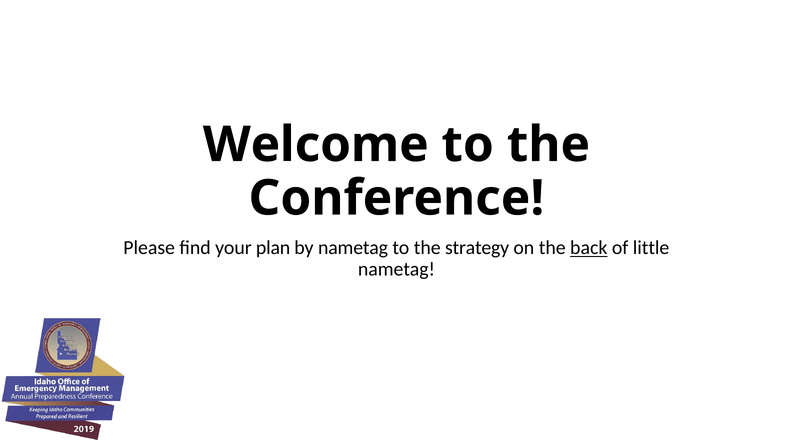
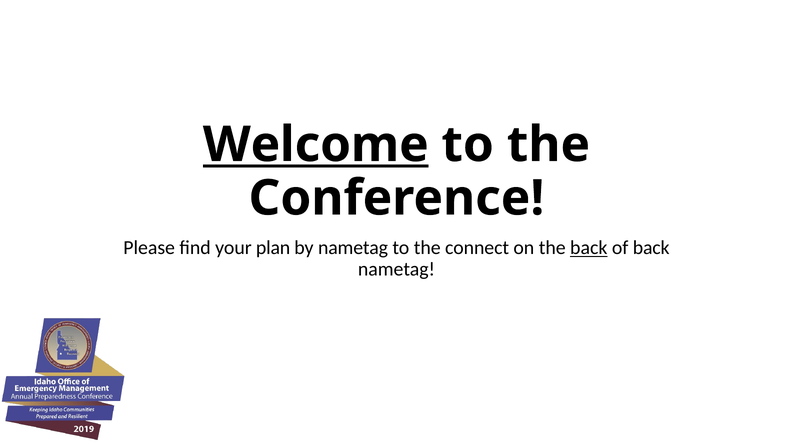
Welcome underline: none -> present (316, 145)
strategy: strategy -> connect (477, 248)
of little: little -> back (651, 248)
